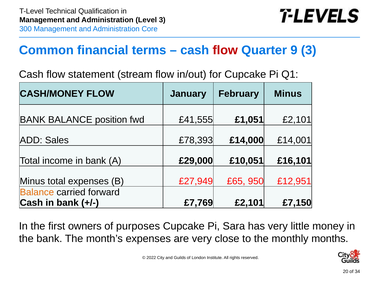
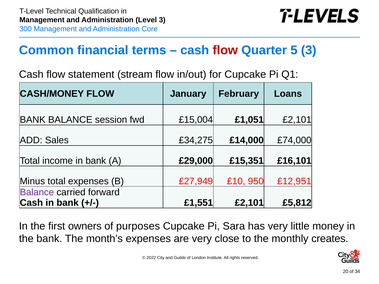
9: 9 -> 5 (294, 50)
February Minus: Minus -> Loans (288, 94)
position: position -> session (111, 120)
£41,555: £41,555 -> £15,004 (196, 120)
£78,393: £78,393 -> £34,275 (196, 140)
£14,001: £14,001 -> £74,000 (294, 140)
£10,051: £10,051 -> £15,351 (247, 161)
£65: £65 -> £10 (236, 181)
Balance colour: orange -> purple (37, 192)
£7,769: £7,769 -> £1,551 (199, 203)
£7,150: £7,150 -> £5,812 (297, 203)
months: months -> creates (330, 239)
